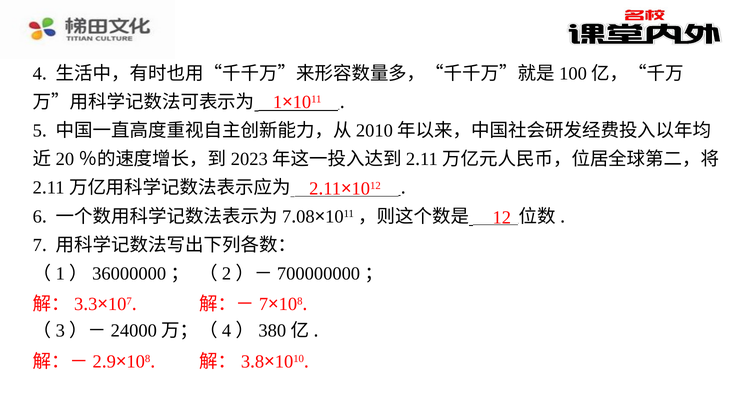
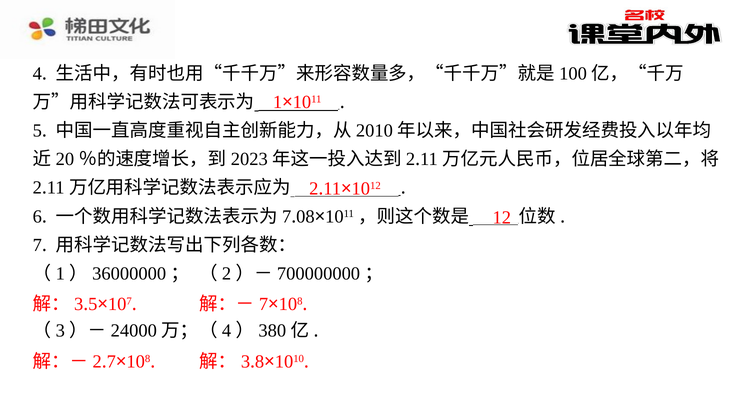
3: 3 -> 5 (93, 304)
9: 9 -> 7 (111, 361)
